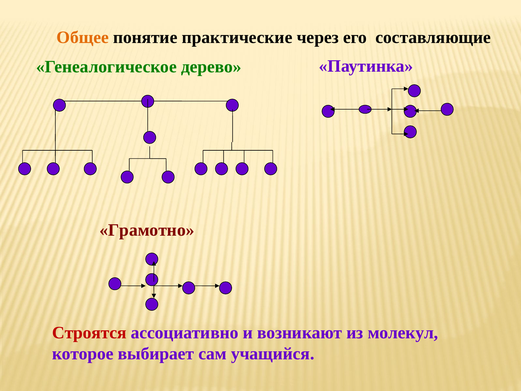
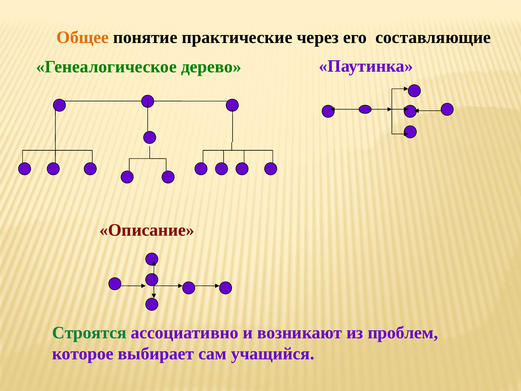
Грамотно: Грамотно -> Описание (147, 230)
Строятся colour: red -> green (89, 333)
молекул: молекул -> проблем (403, 333)
